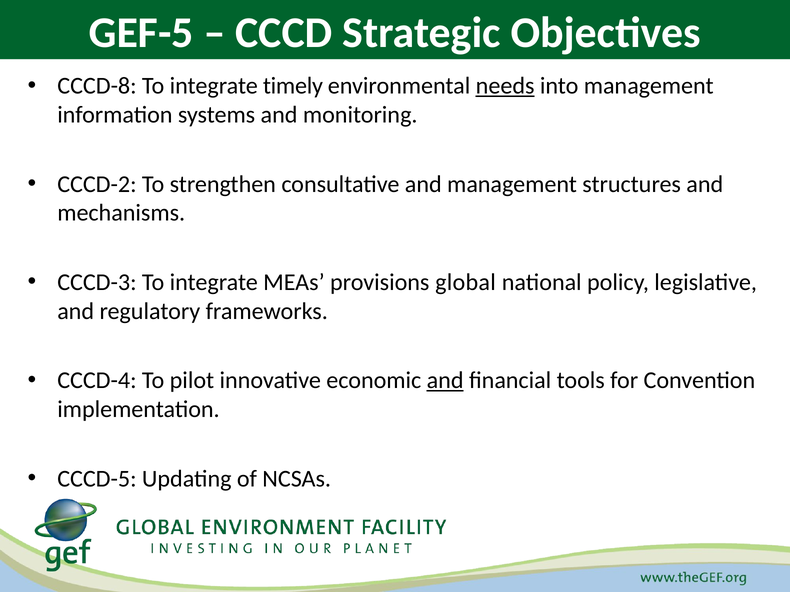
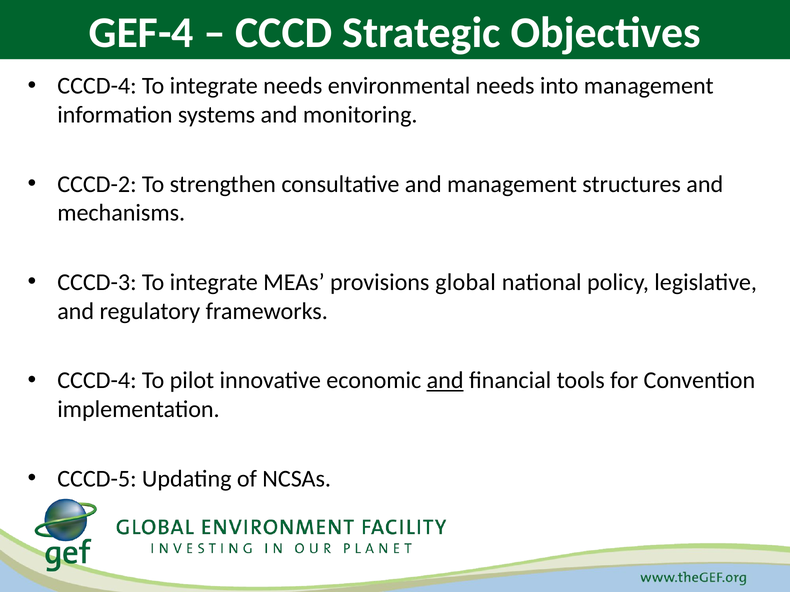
GEF-5: GEF-5 -> GEF-4 (141, 33)
CCCD-8: CCCD-8 -> CCCD-4 (97, 86)
integrate timely: timely -> needs (293, 86)
needs underline: present -> none (505, 86)
